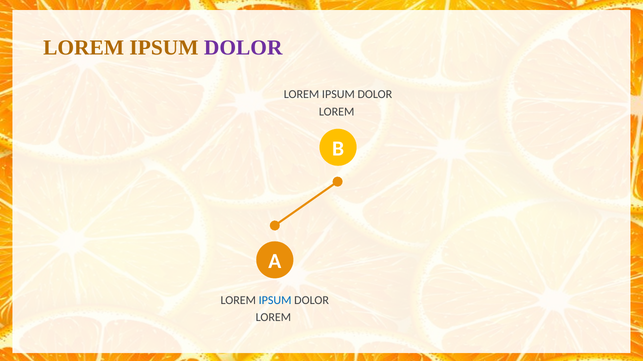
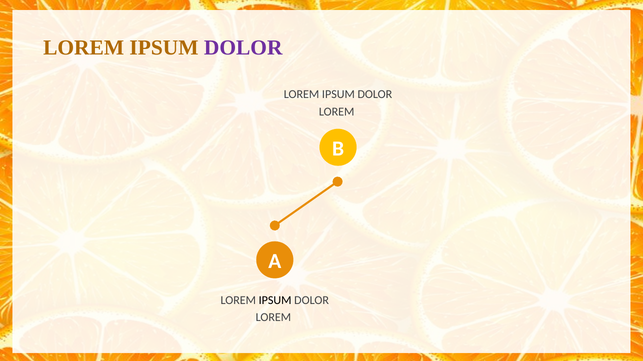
IPSUM colour: blue -> black (275, 301)
